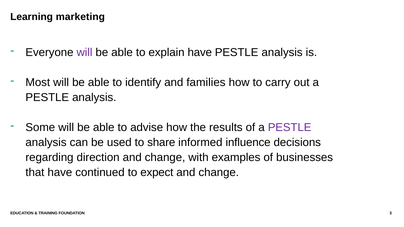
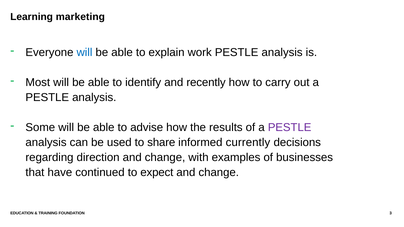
will colour: purple -> blue (84, 53)
explain have: have -> work (200, 53)
families: families -> recently (206, 83)
influence: influence -> currently (248, 143)
